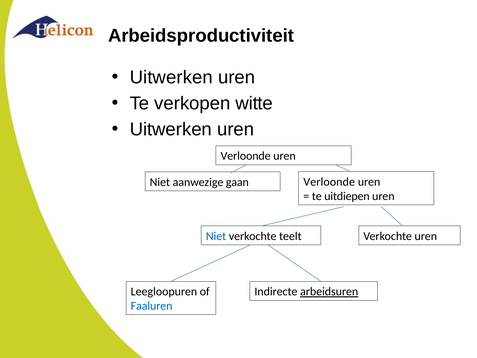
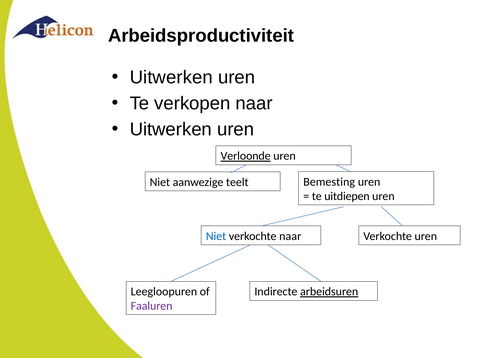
verkopen witte: witte -> naar (254, 103)
Verloonde underline: none -> present (246, 156)
Verloonde: Verloonde -> Bemesting (329, 182)
gaan: gaan -> teelt (237, 182)
verkochte teelt: teelt -> naar (290, 236)
Faaluren colour: blue -> purple (152, 306)
